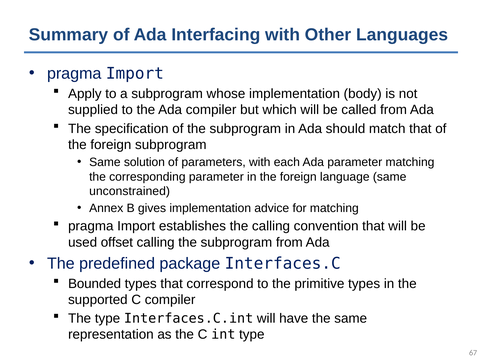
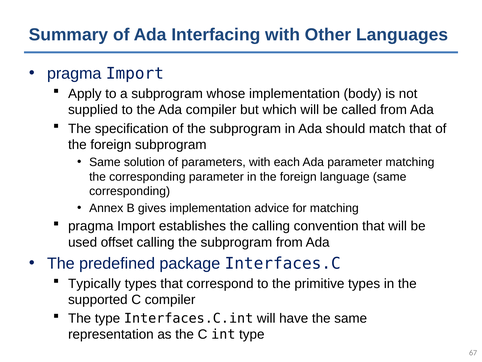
unconstrained: unconstrained -> corresponding (130, 191)
Bounded: Bounded -> Typically (94, 283)
